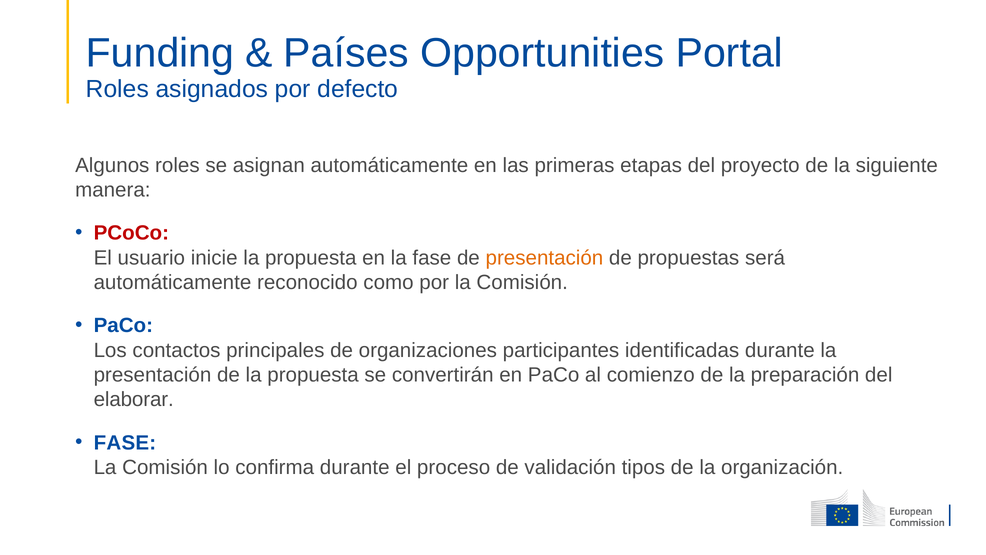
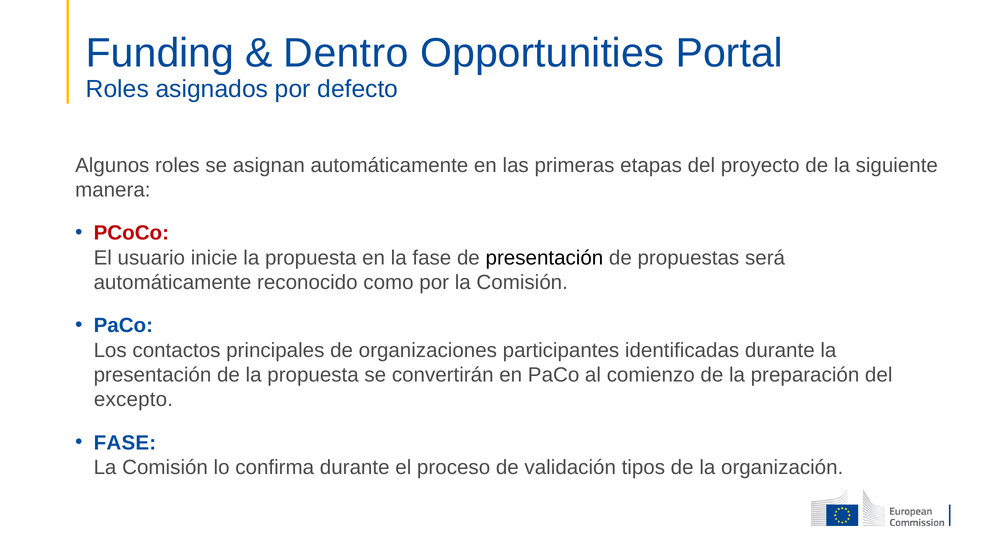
Países: Países -> Dentro (346, 53)
presentación colour: orange -> black (544, 258)
elaborar: elaborar -> excepto (134, 399)
